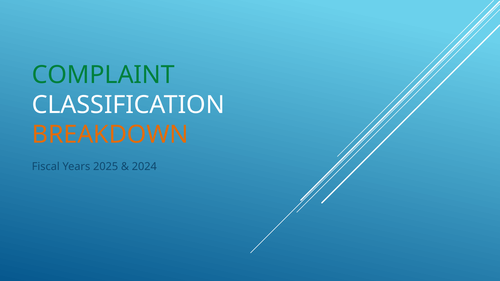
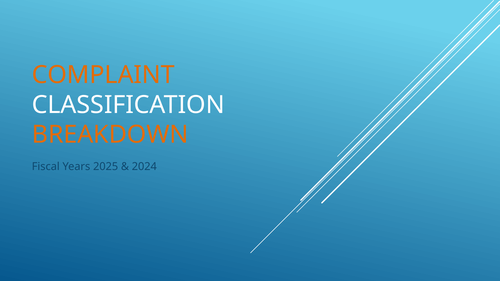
COMPLAINT colour: green -> orange (103, 75)
